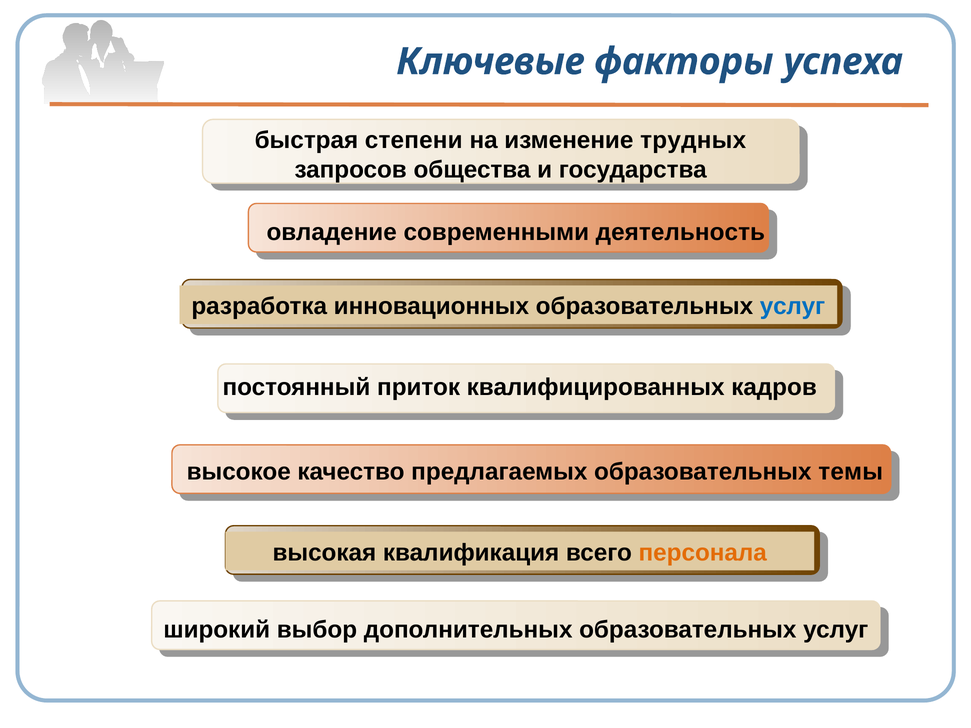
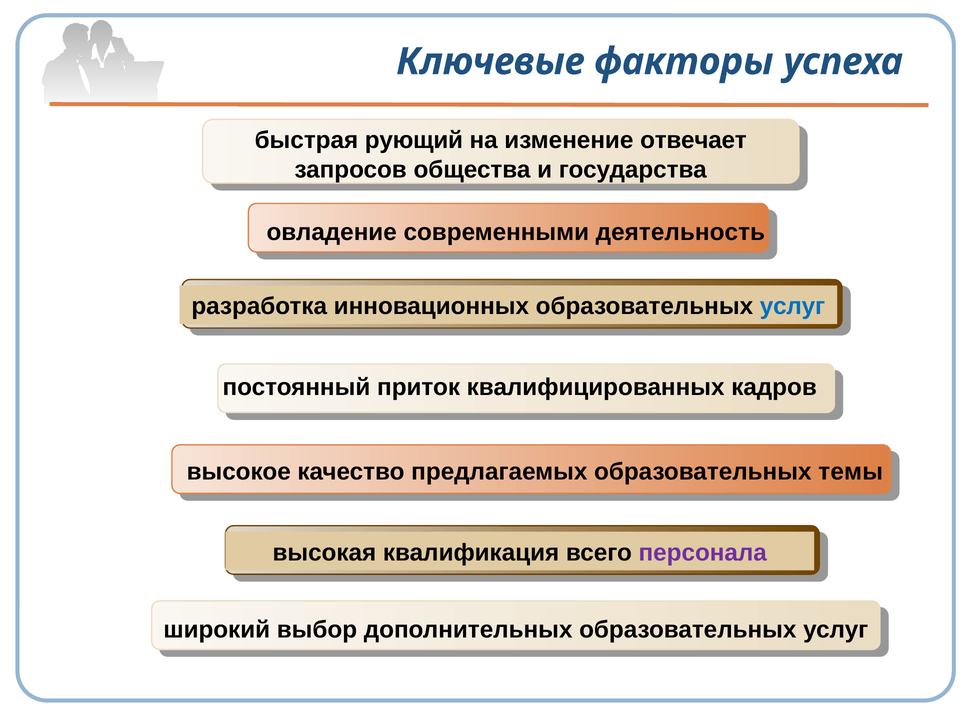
степени: степени -> рующий (414, 140)
трудных: трудных -> отвечает (693, 140)
персонала colour: orange -> purple (703, 553)
